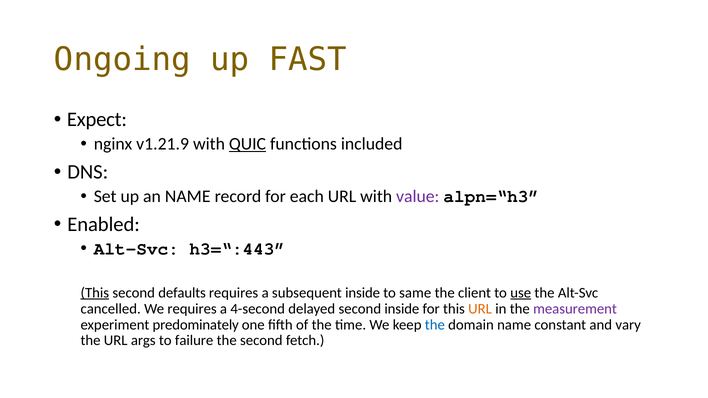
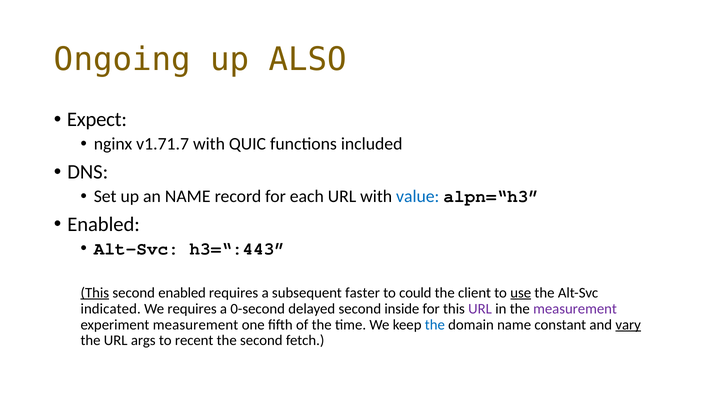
FAST: FAST -> ALSO (308, 59)
v1.21.9: v1.21.9 -> v1.71.7 (163, 144)
QUIC underline: present -> none (247, 144)
value colour: purple -> blue (418, 196)
second defaults: defaults -> enabled (182, 293)
subsequent inside: inside -> faster (363, 293)
same: same -> could (415, 293)
cancelled: cancelled -> indicated (111, 309)
4-second: 4-second -> 0-second (258, 309)
URL colour: orange -> purple (480, 309)
experiment predominately: predominately -> measurement (196, 325)
vary underline: none -> present (628, 325)
failure: failure -> recent (194, 341)
